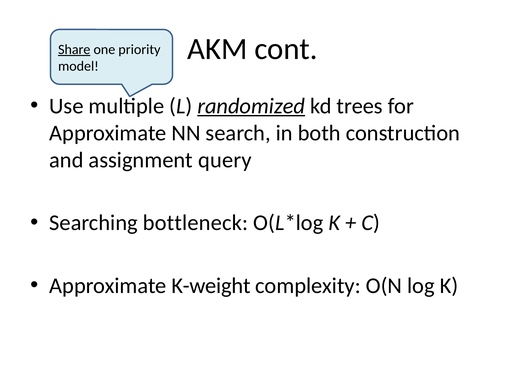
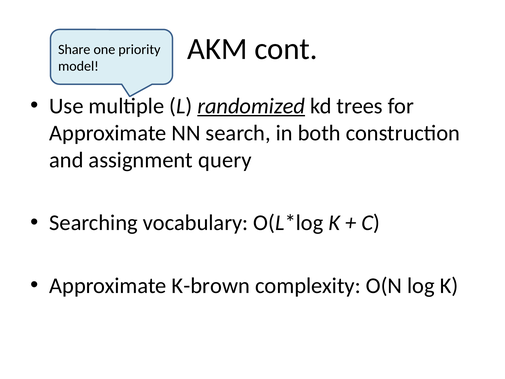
Share underline: present -> none (74, 49)
bottleneck: bottleneck -> vocabulary (196, 223)
K-weight: K-weight -> K-brown (211, 286)
